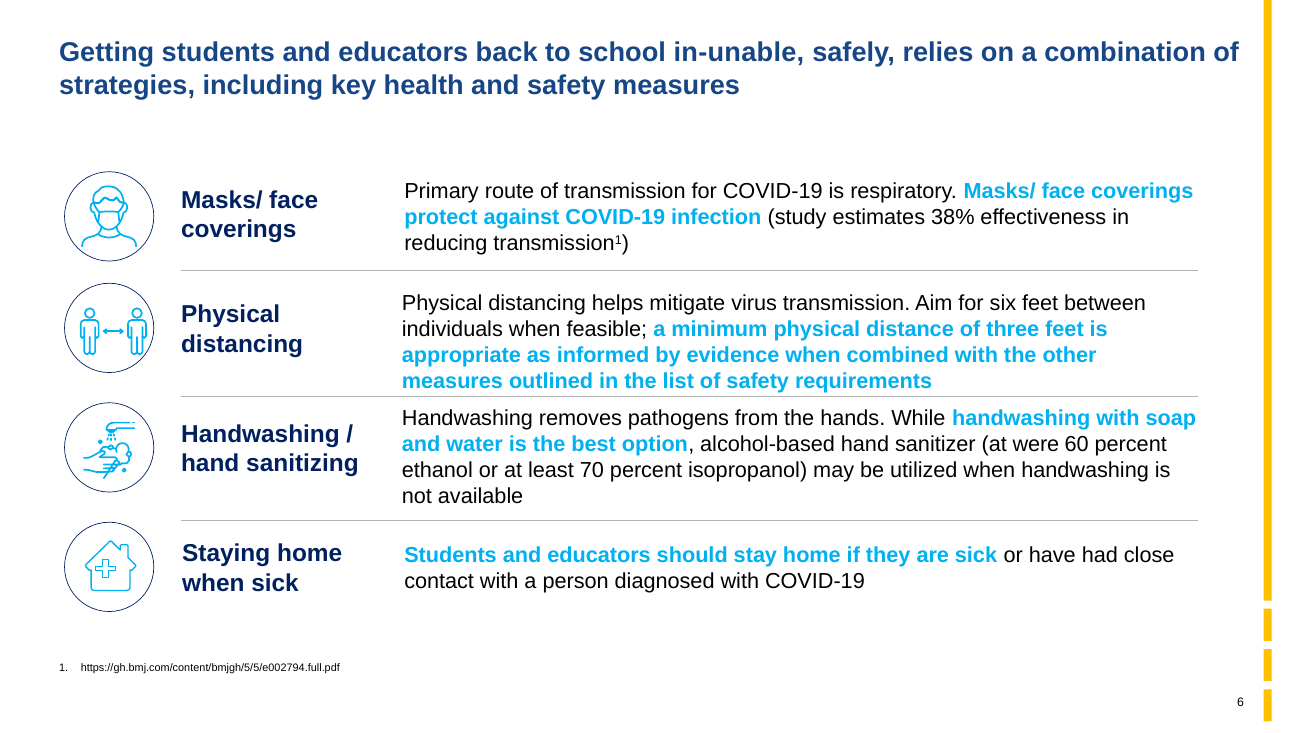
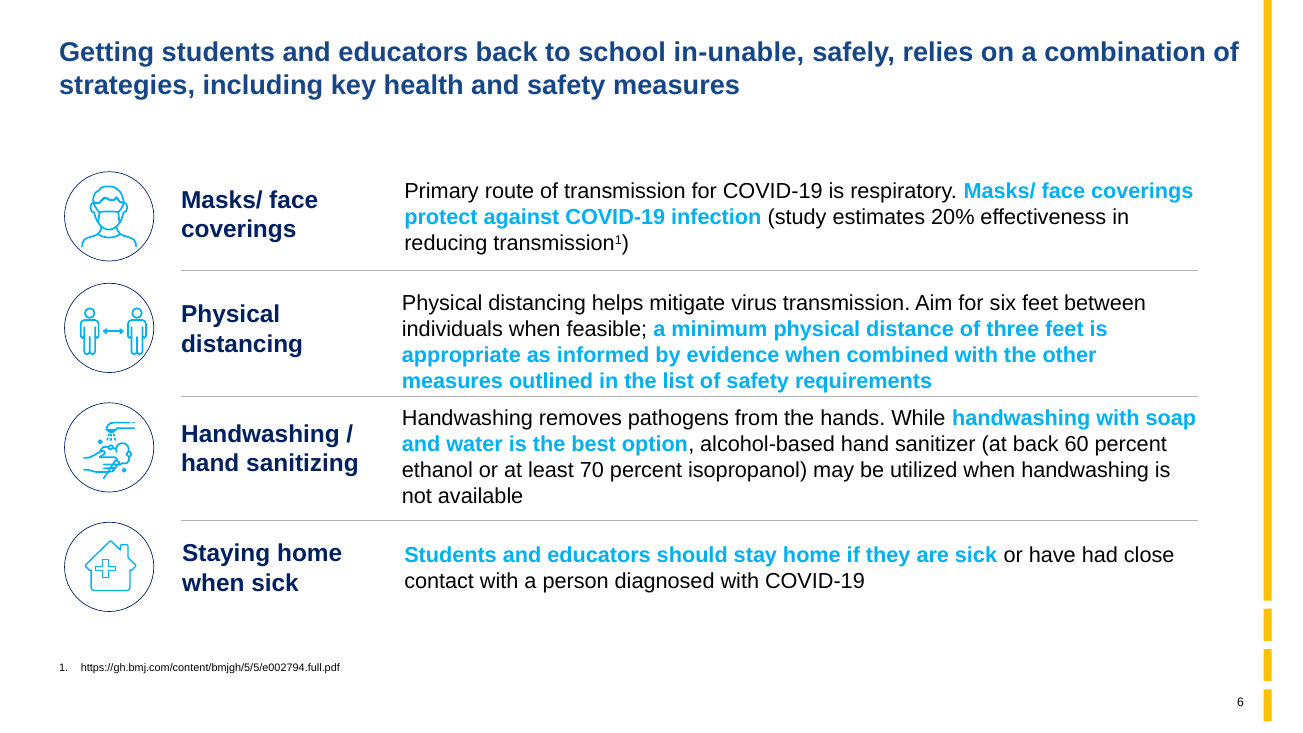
38%: 38% -> 20% (953, 217)
at were: were -> back (1036, 444)
